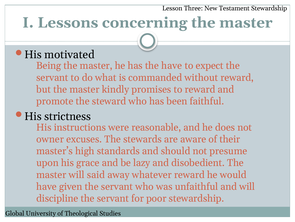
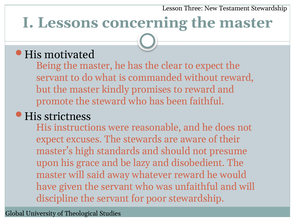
the have: have -> clear (172, 66)
owner: owner -> expect (50, 139)
